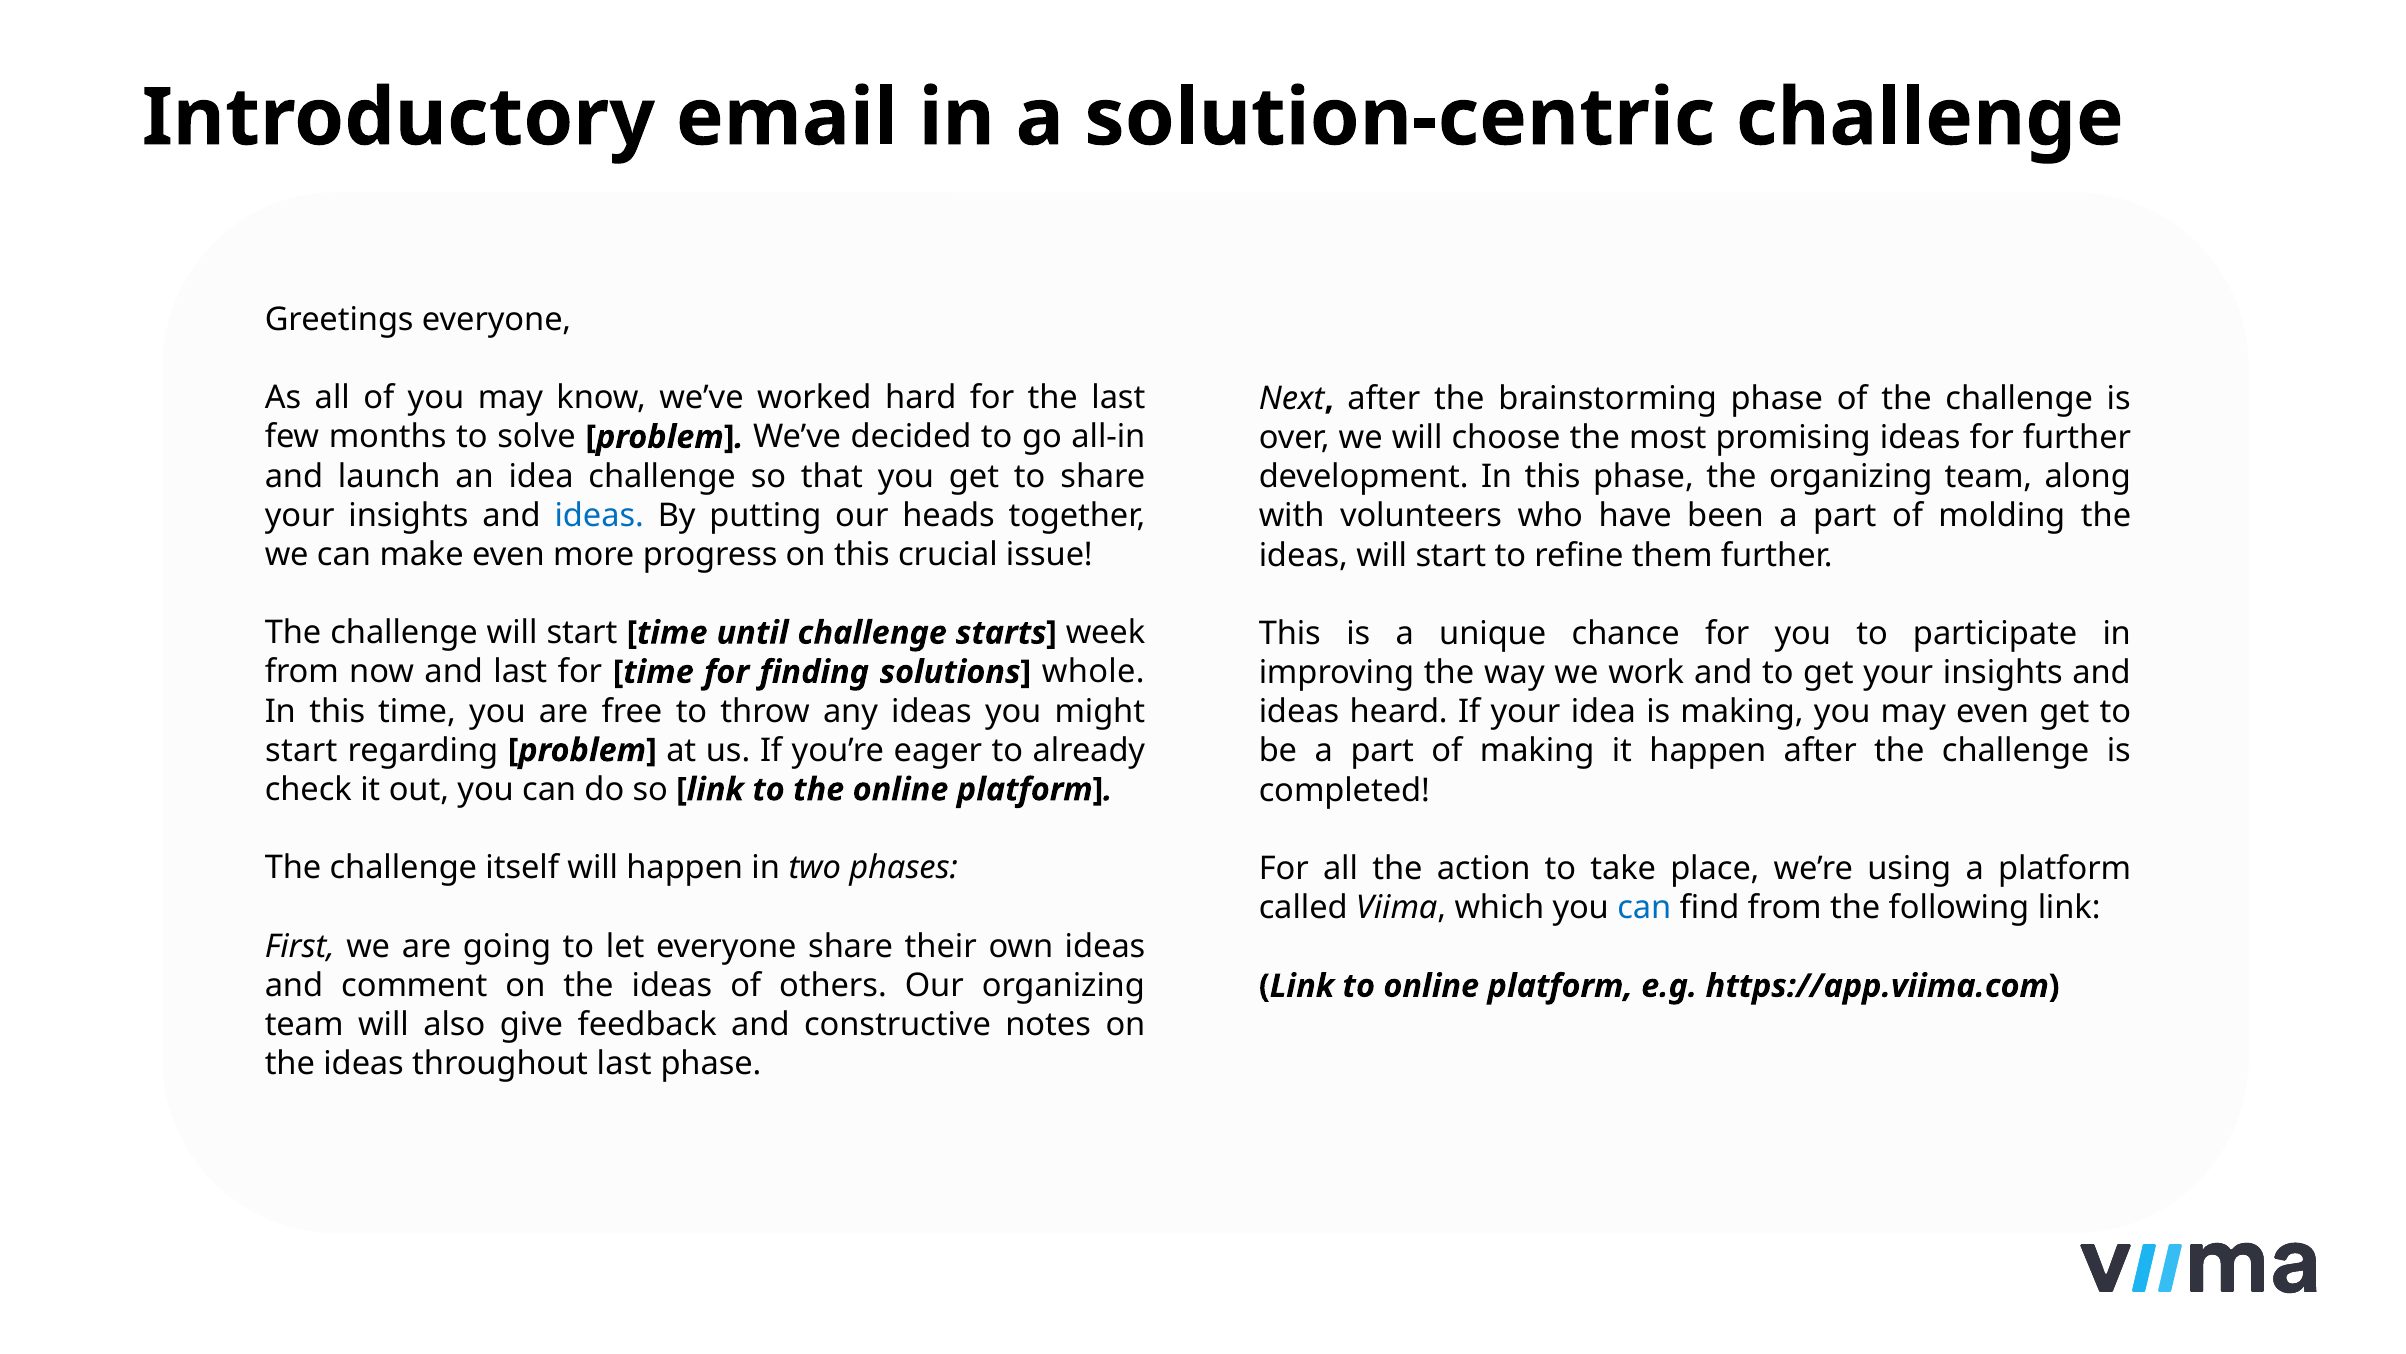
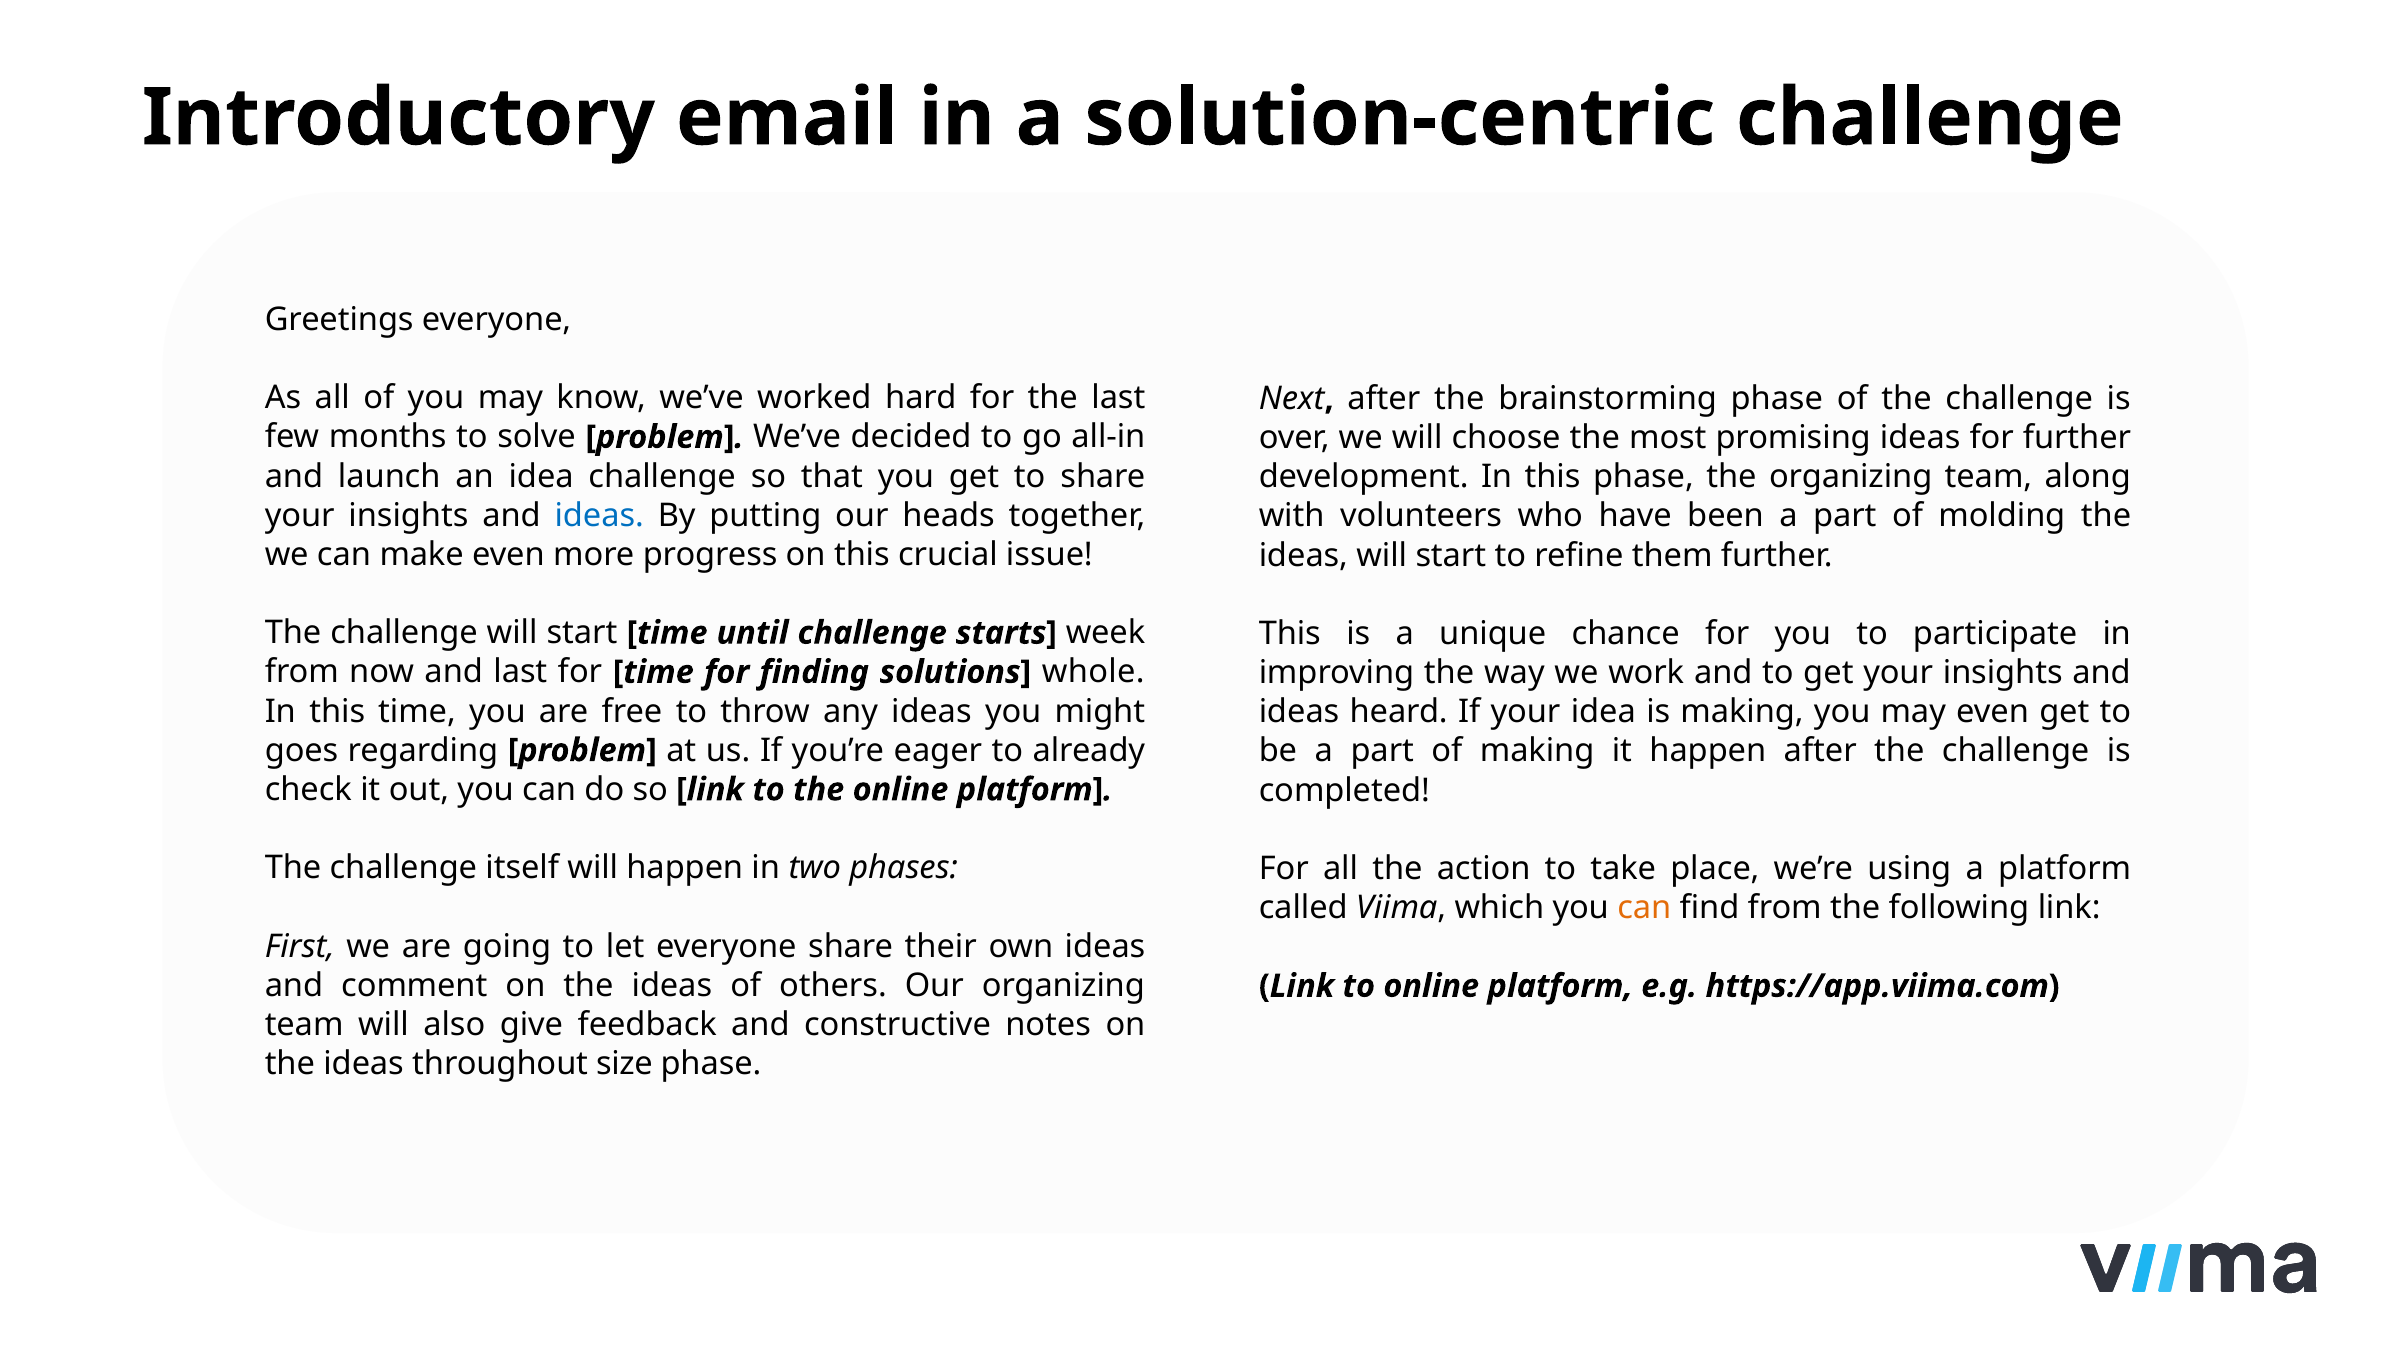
start: start -> goes (302, 750)
can colour: blue -> orange (1644, 907)
throughout last: last -> size (624, 1063)
